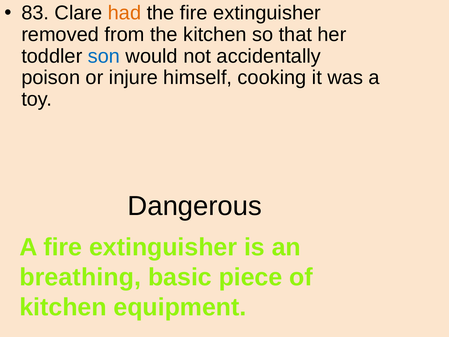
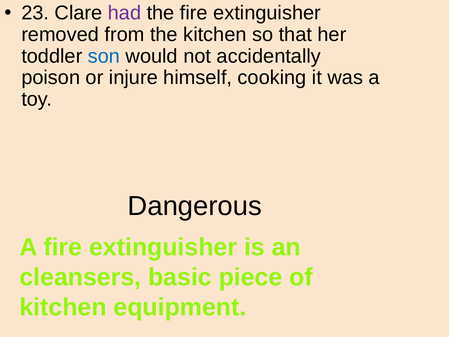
83: 83 -> 23 (35, 13)
had colour: orange -> purple (125, 13)
breathing: breathing -> cleansers (80, 277)
